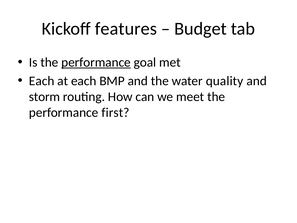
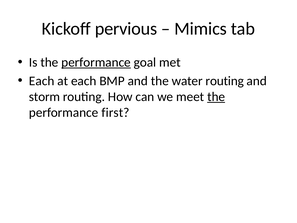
features: features -> pervious (126, 29)
Budget: Budget -> Mimics (201, 29)
water quality: quality -> routing (225, 81)
the underline: none -> present (216, 97)
